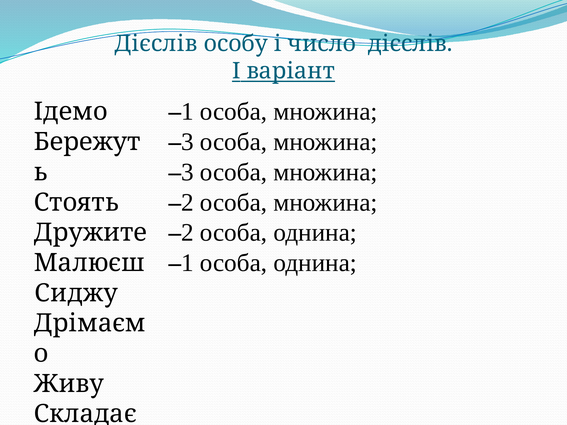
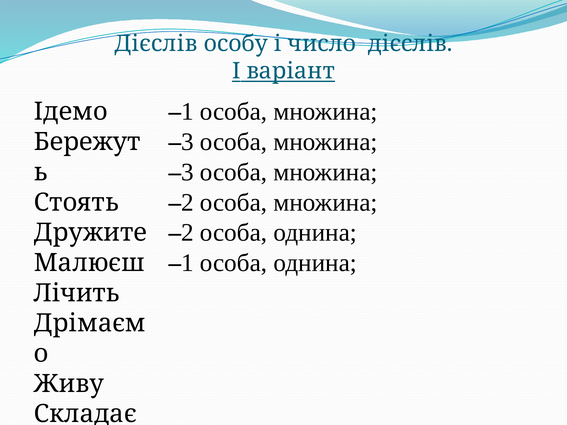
Сиджу: Сиджу -> Лічить (76, 293)
